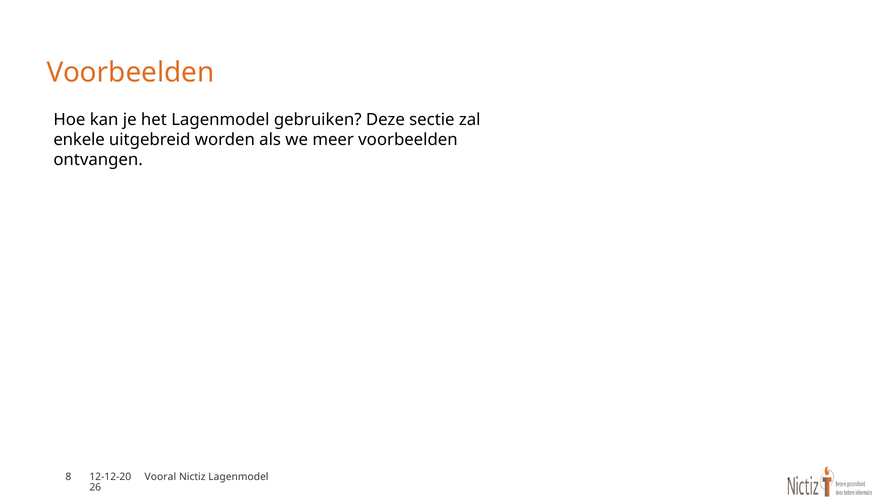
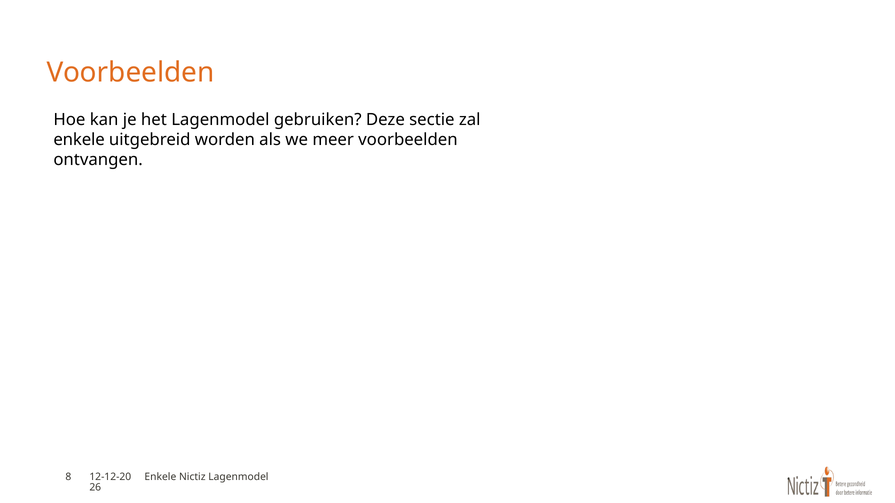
Vooral: Vooral -> Enkele (160, 477)
